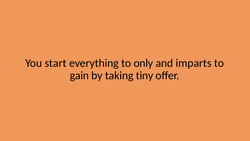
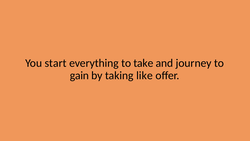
only: only -> take (143, 63)
imparts: imparts -> journey (194, 63)
tiny: tiny -> like (144, 75)
